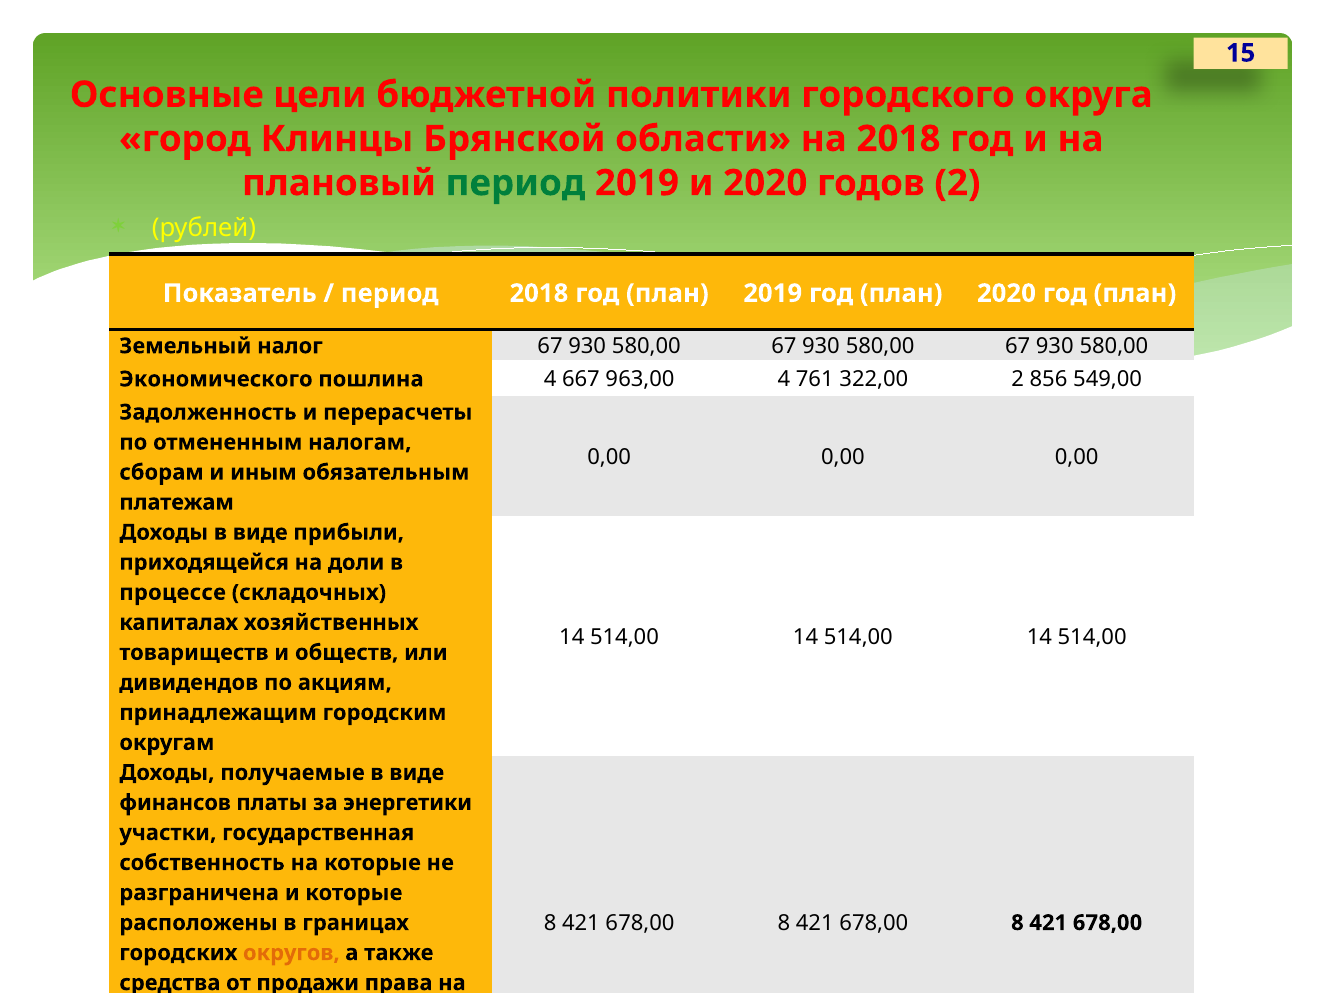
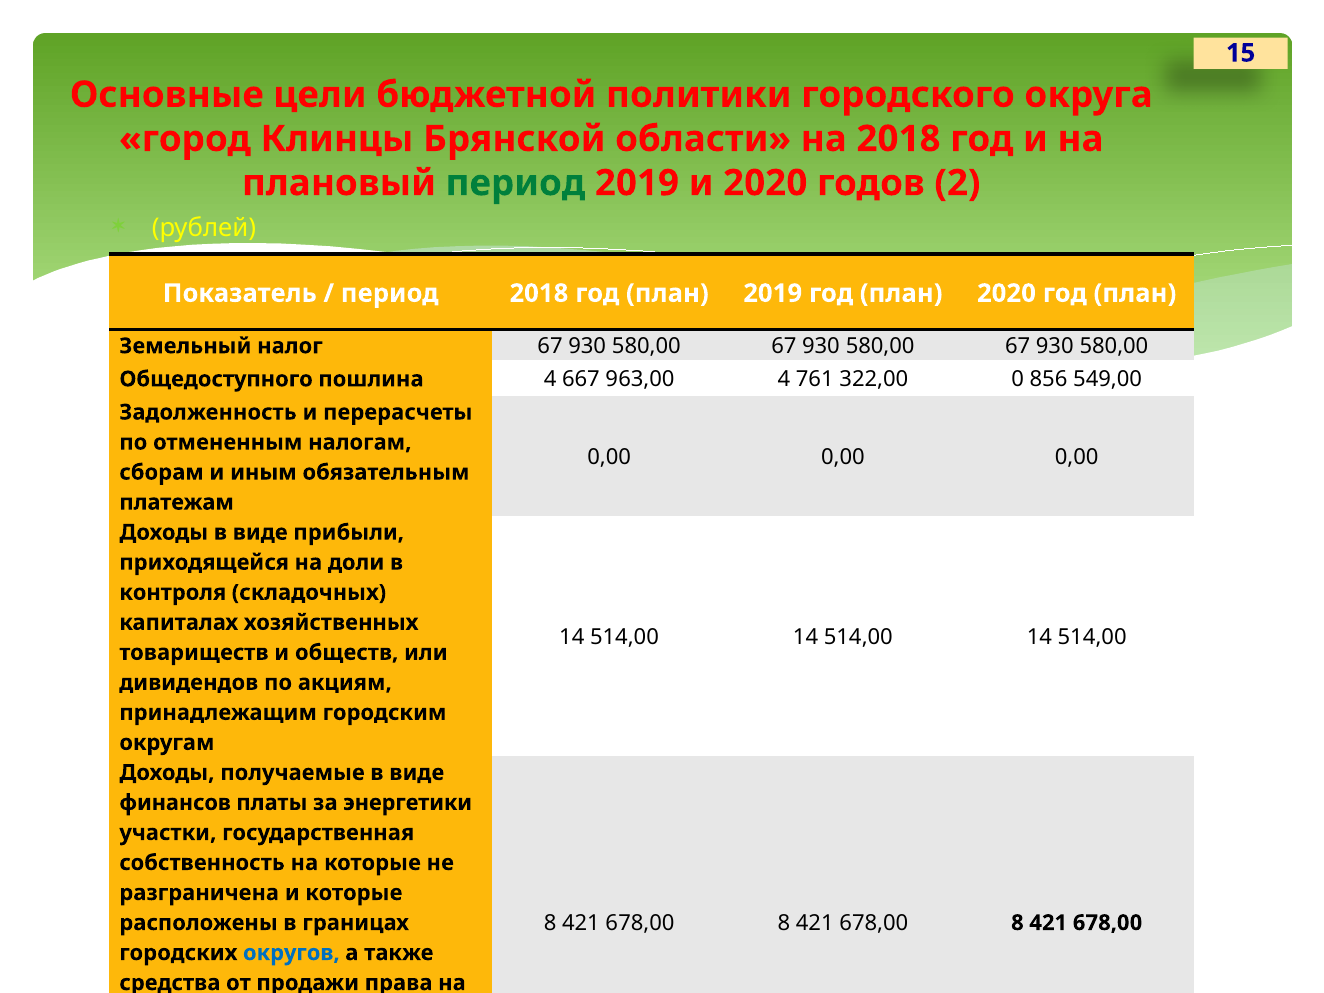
Экономического: Экономического -> Общедоступного (216, 379)
322,00 2: 2 -> 0 (1018, 379)
процессе: процессе -> контроля (173, 592)
округов colour: orange -> blue (291, 953)
